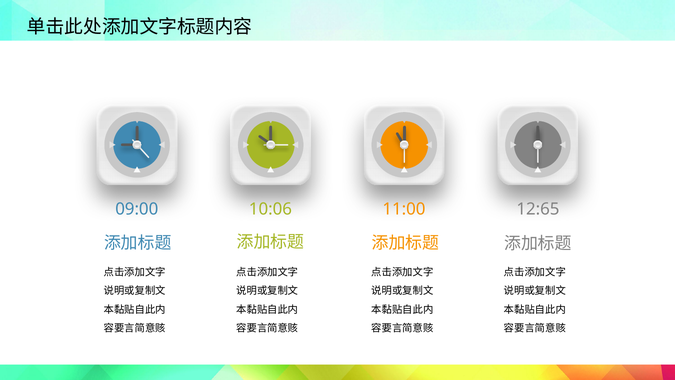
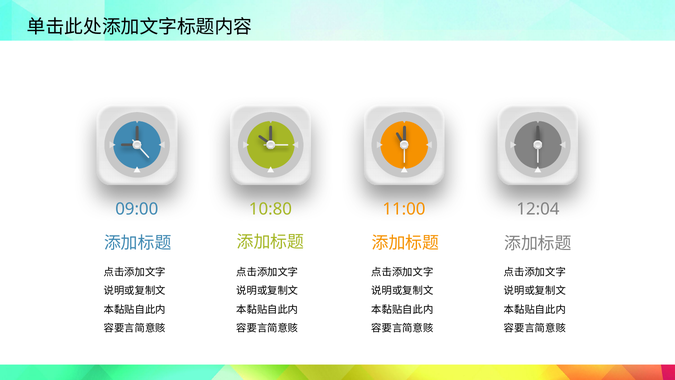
10:06: 10:06 -> 10:80 (270, 209)
12:65: 12:65 -> 12:04 (538, 209)
